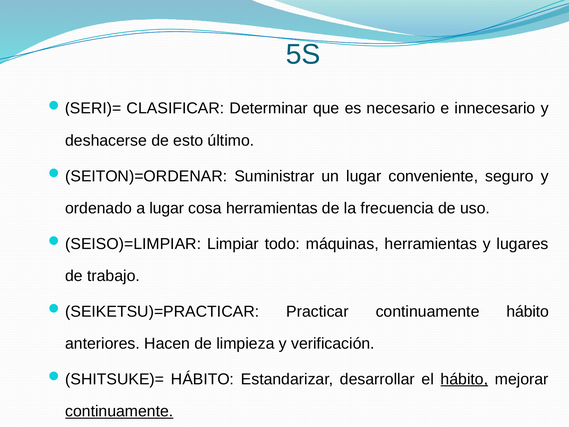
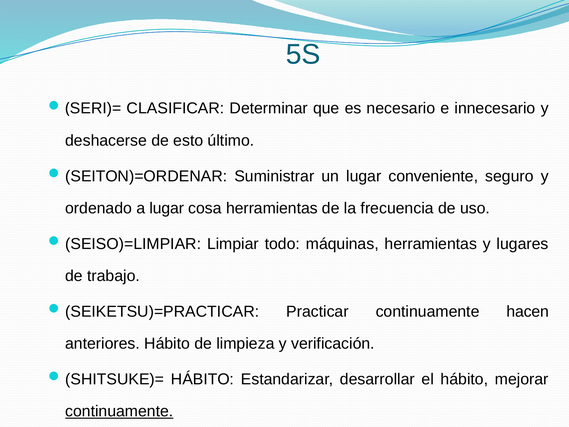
continuamente hábito: hábito -> hacen (528, 311)
anteriores Hacen: Hacen -> Hábito (167, 344)
hábito underline: present -> none (464, 379)
